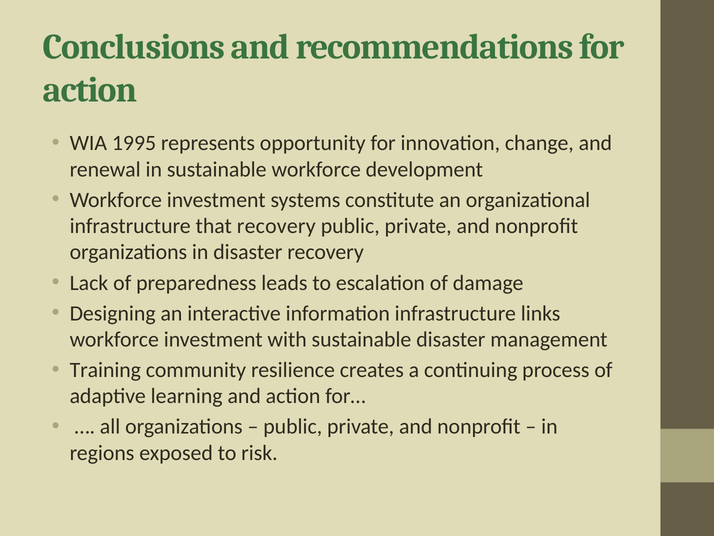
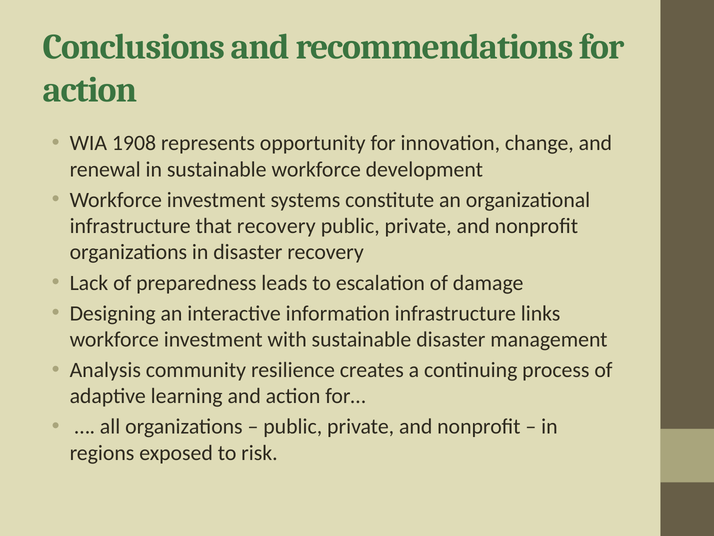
1995: 1995 -> 1908 (134, 143)
Training: Training -> Analysis (105, 370)
